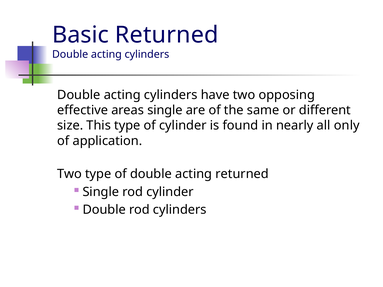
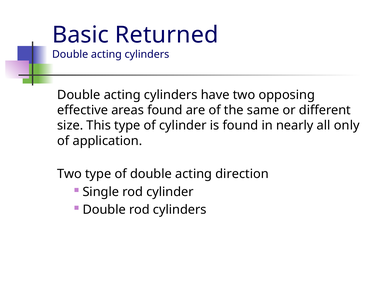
areas single: single -> found (165, 110)
acting returned: returned -> direction (242, 174)
